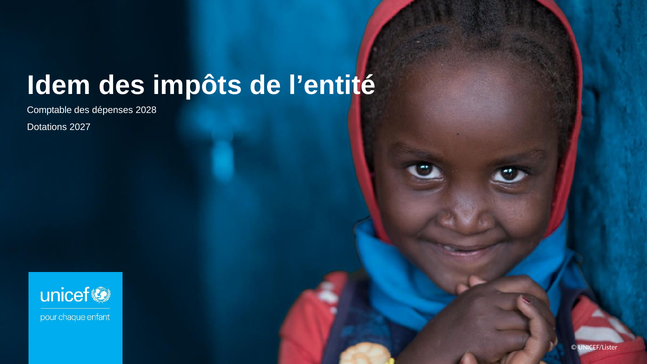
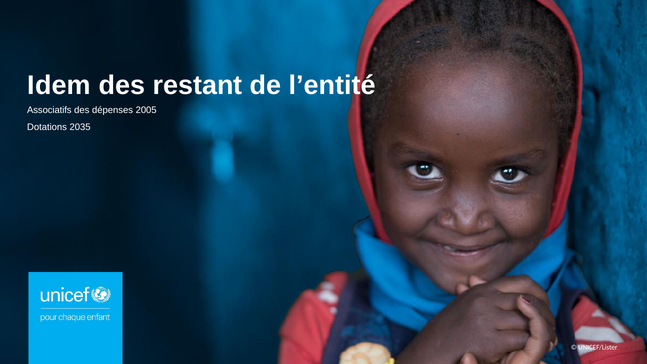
impôts: impôts -> restant (198, 85)
Comptable: Comptable -> Associatifs (49, 110)
2028: 2028 -> 2005 (146, 110)
2027: 2027 -> 2035 (80, 127)
